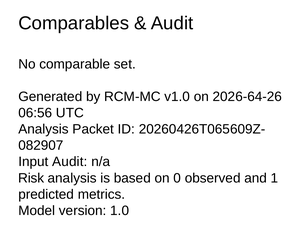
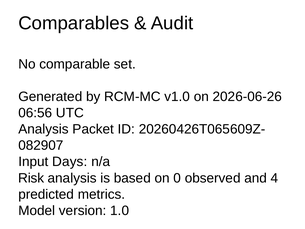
2026-64-26: 2026-64-26 -> 2026-06-26 (247, 97)
Input Audit: Audit -> Days (70, 162)
1: 1 -> 4 (275, 178)
